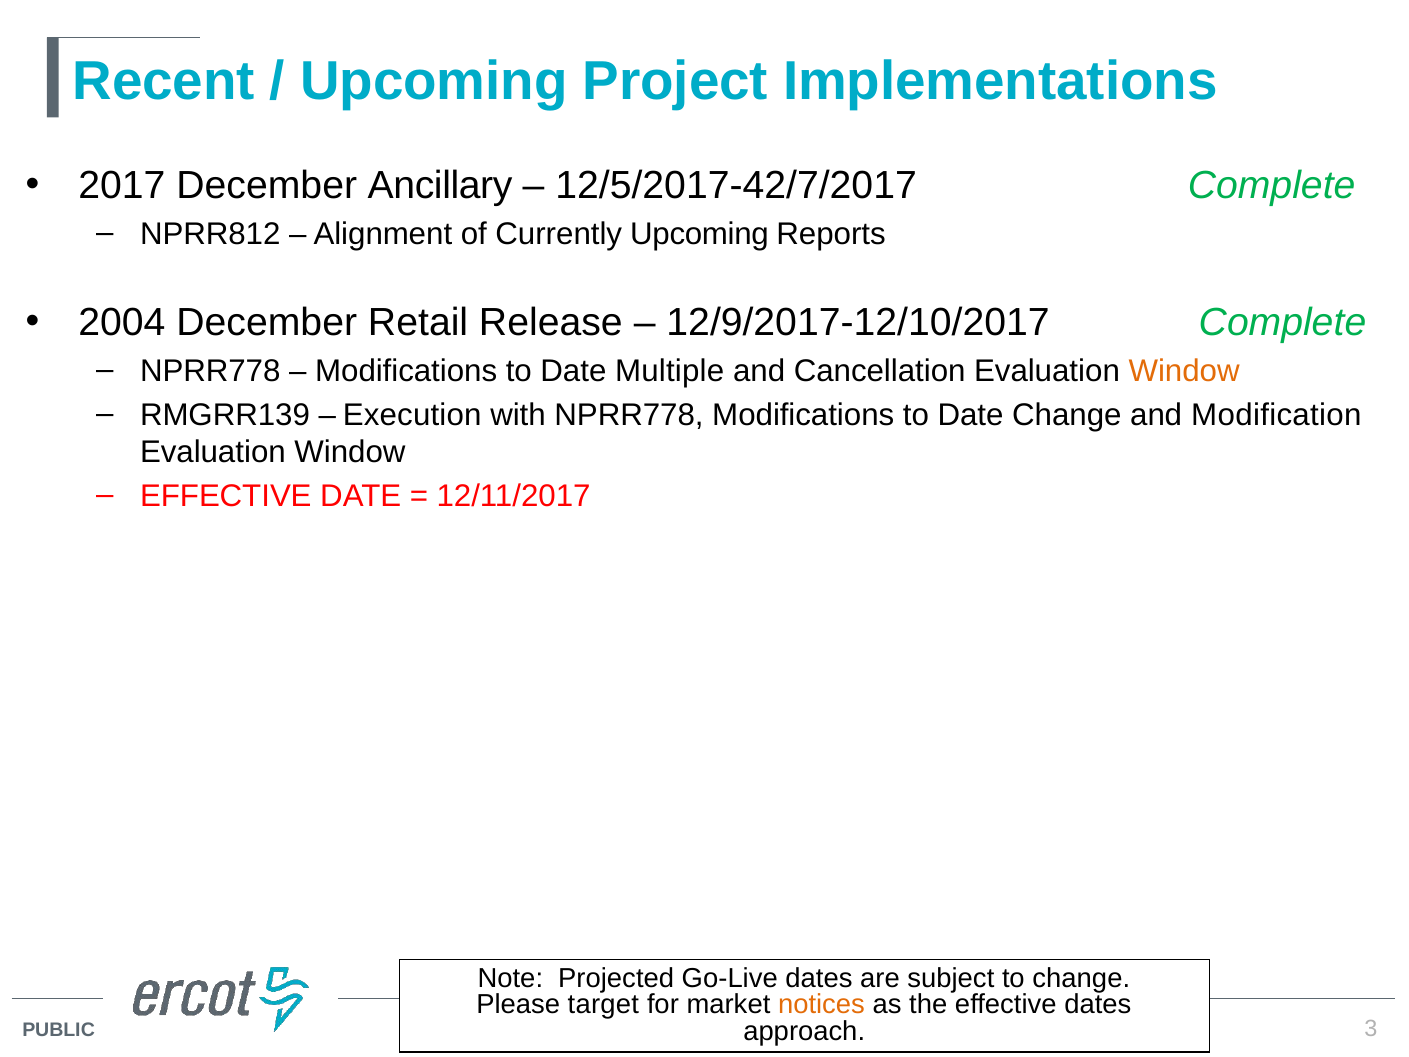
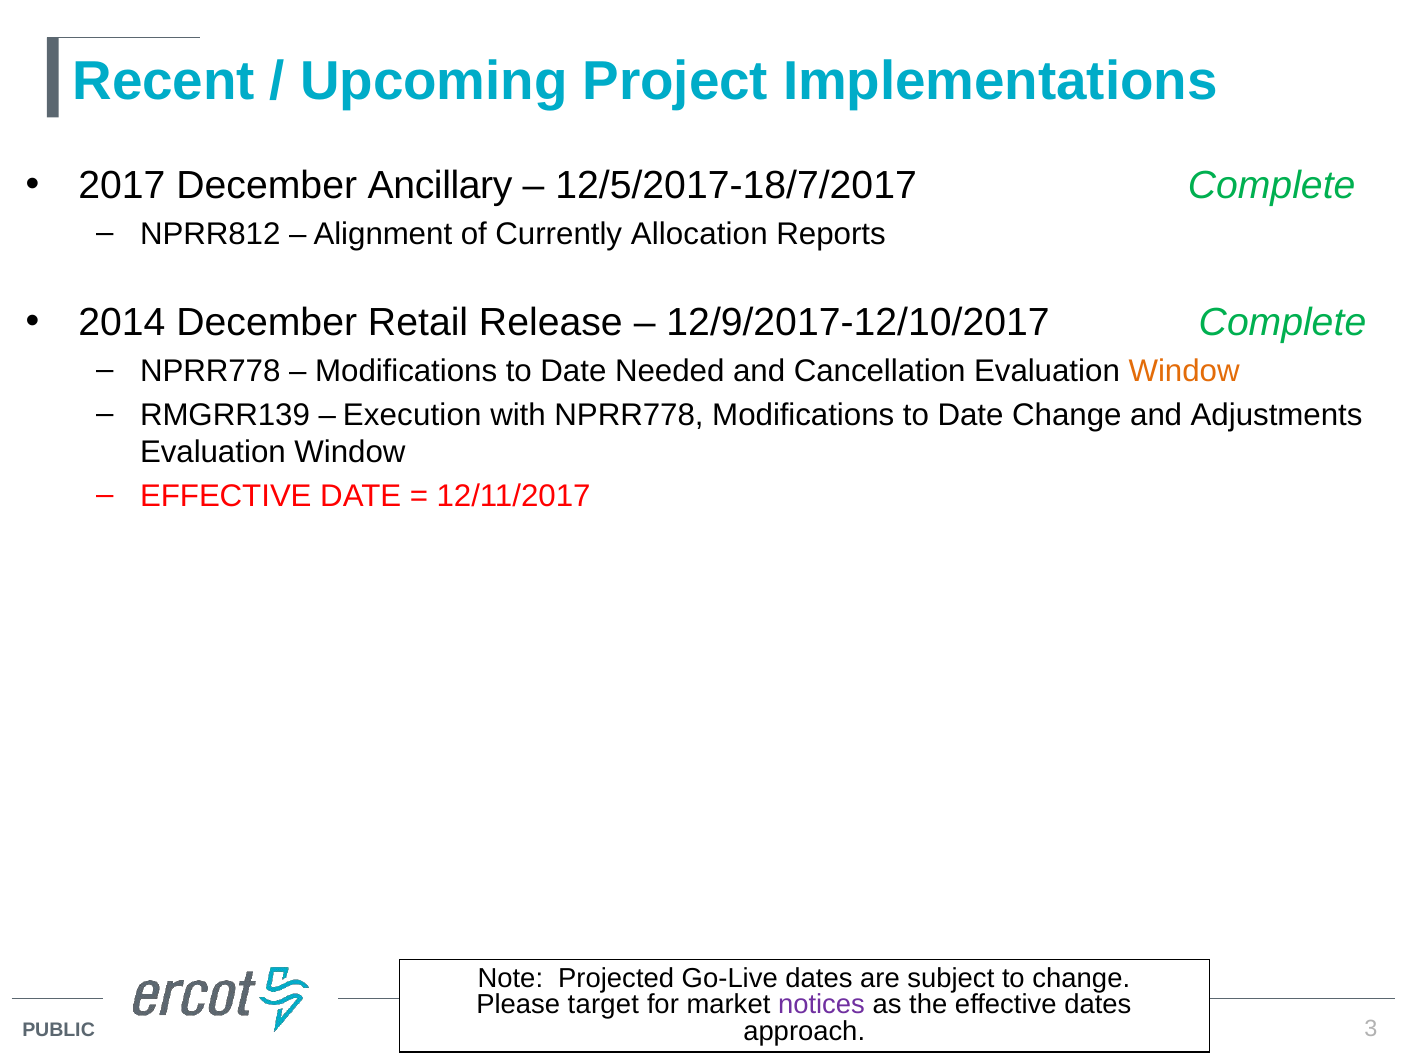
12/5/2017-42/7/2017: 12/5/2017-42/7/2017 -> 12/5/2017-18/7/2017 (736, 186)
Currently Upcoming: Upcoming -> Allocation (699, 234)
2004: 2004 -> 2014 (122, 323)
Multiple: Multiple -> Needed (670, 371)
Modification: Modification -> Adjustments (1277, 415)
notices colour: orange -> purple (821, 1004)
